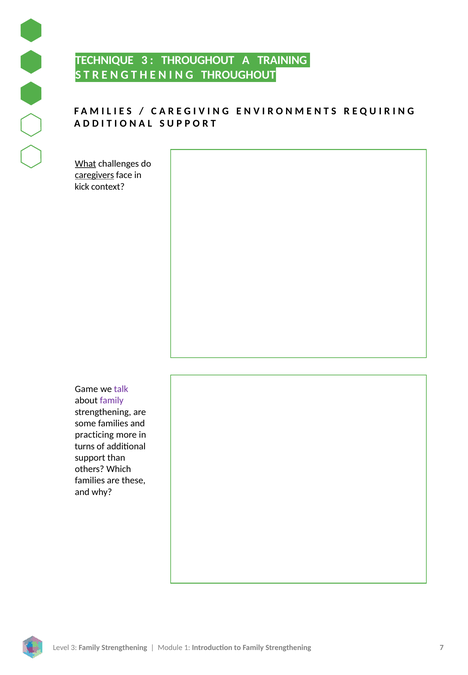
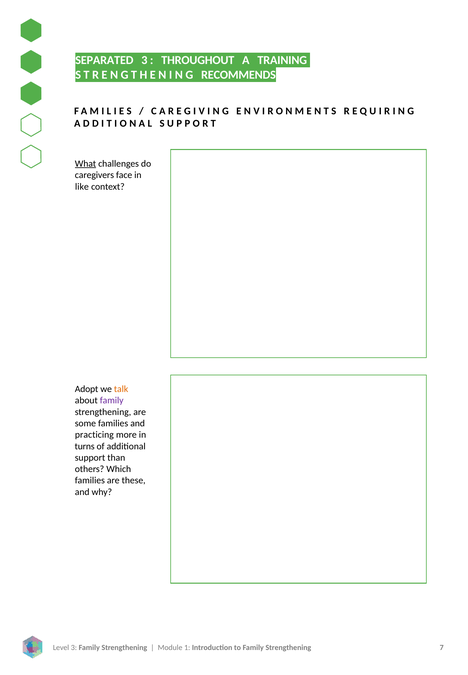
TECHNIQUE: TECHNIQUE -> SEPARATED (104, 60)
STRENGTHENING THROUGHOUT: THROUGHOUT -> RECOMMENDS (238, 75)
caregivers underline: present -> none (94, 175)
kick: kick -> like (82, 187)
Game: Game -> Adopt (87, 390)
talk colour: purple -> orange (121, 390)
